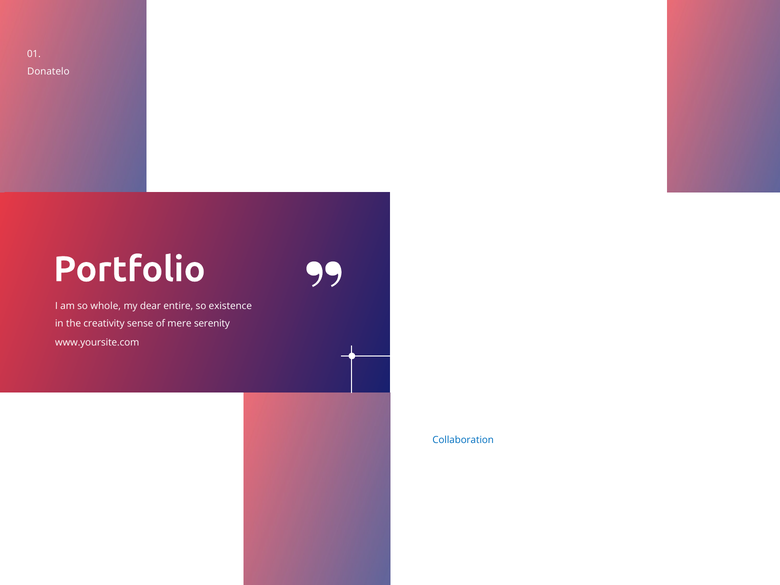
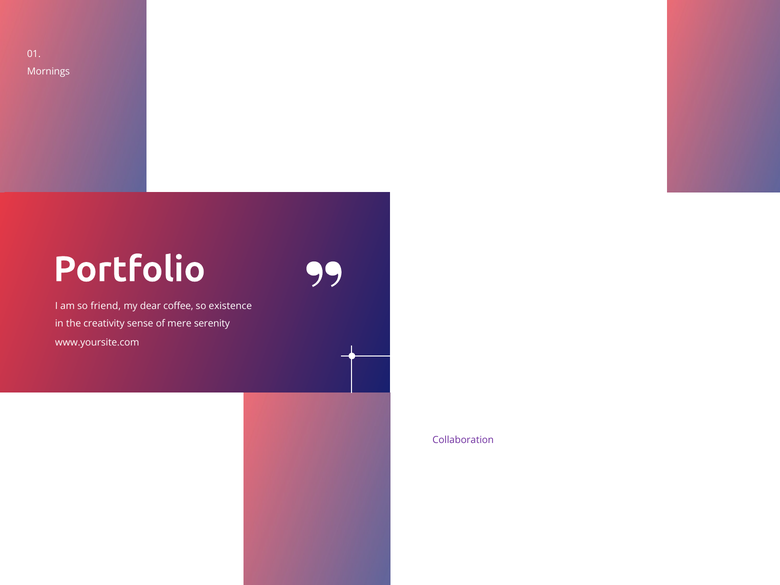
Donatelo: Donatelo -> Mornings (48, 71)
whole: whole -> friend (106, 306)
dear entire: entire -> coffee (178, 306)
Collaboration colour: blue -> purple (463, 440)
